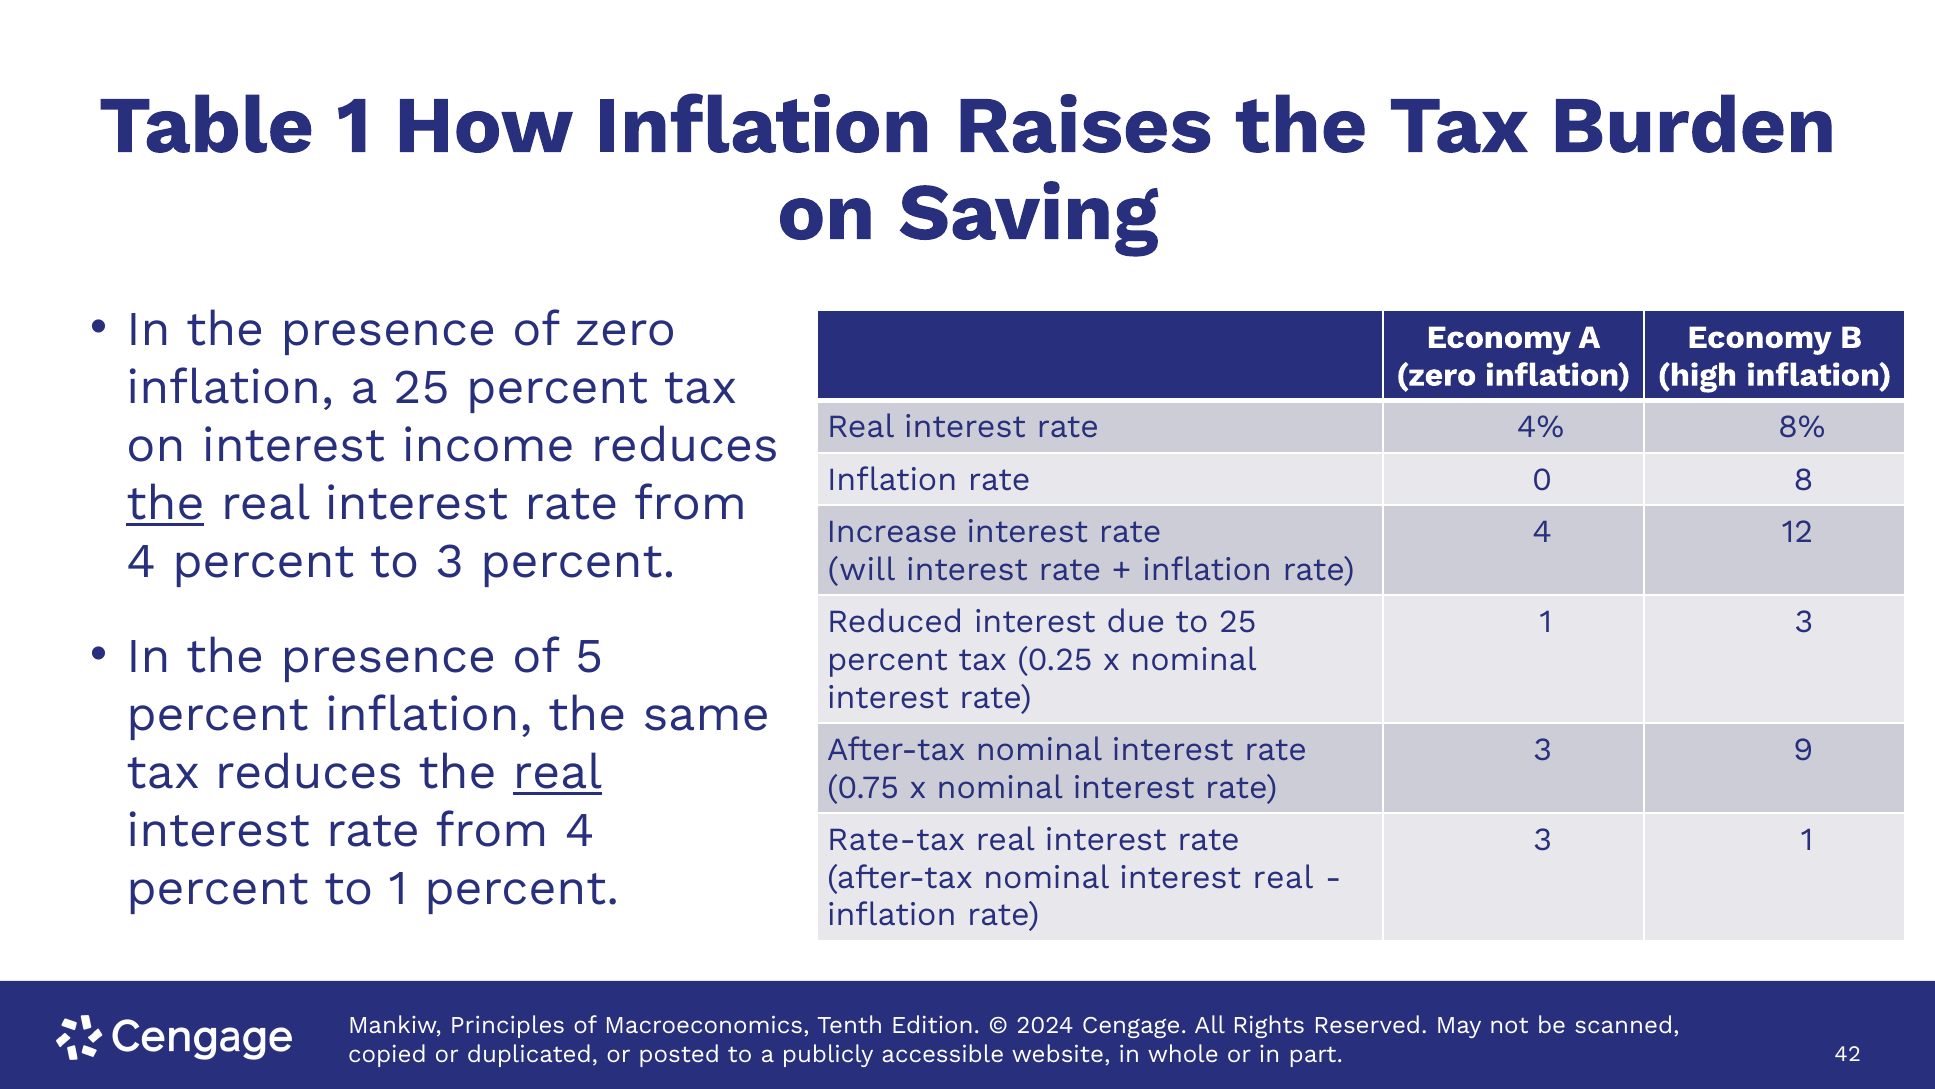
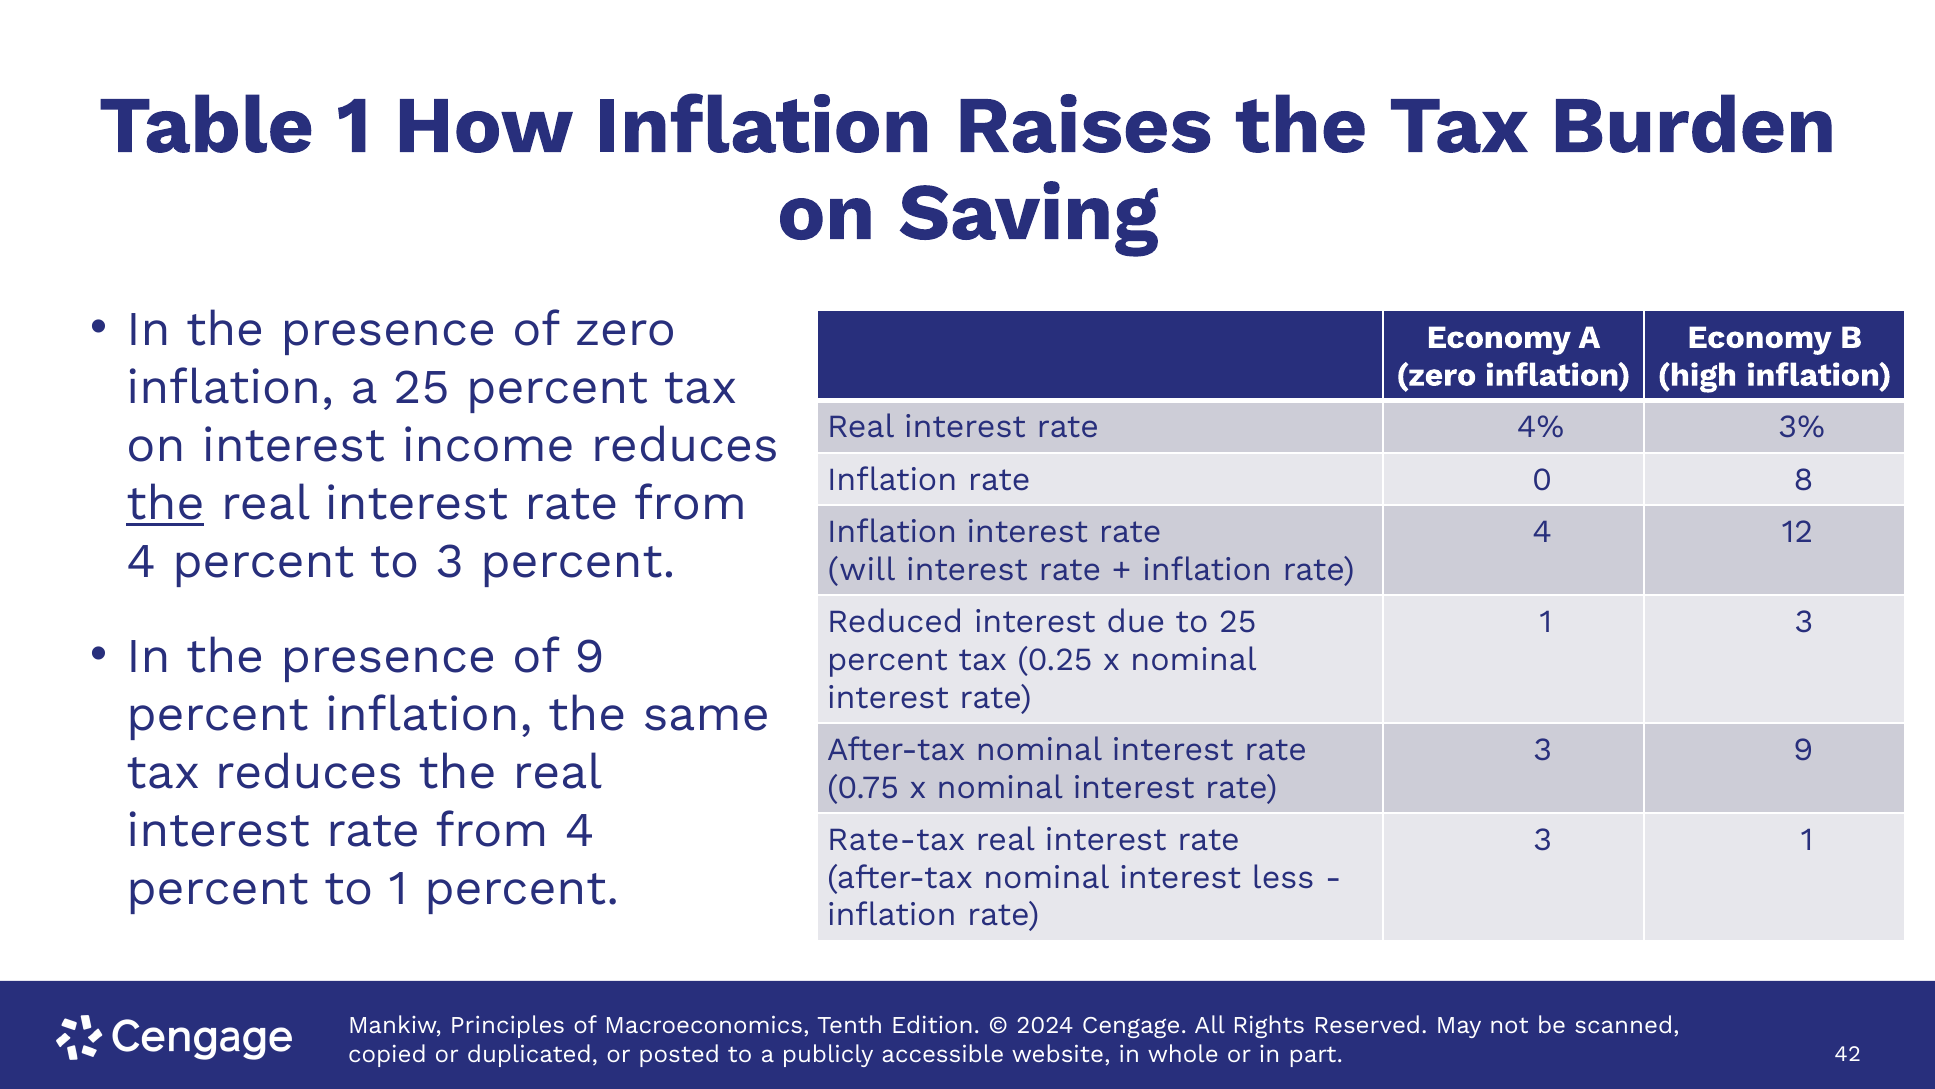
8%: 8% -> 3% (1802, 427)
Increase: Increase -> Inflation (892, 532)
of 5: 5 -> 9 (589, 656)
real underline: present -> none (558, 772)
interest real: real -> less (1283, 877)
